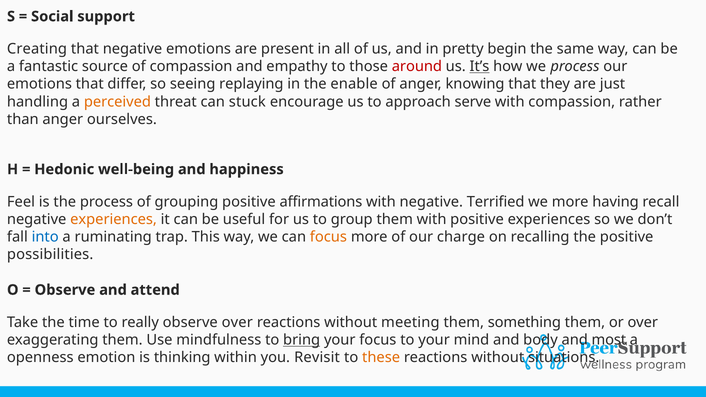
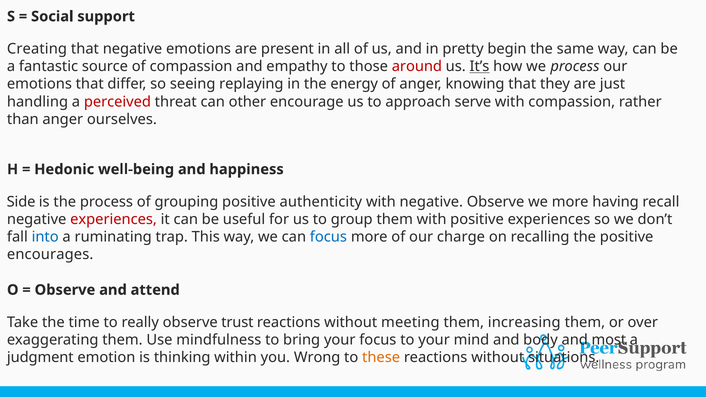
enable: enable -> energy (354, 84)
perceived colour: orange -> red (117, 102)
stuck: stuck -> other (247, 102)
Feel: Feel -> Side (21, 202)
affirmations: affirmations -> authenticity (321, 202)
negative Terrified: Terrified -> Observe (496, 202)
experiences colour: orange -> red (114, 219)
focus colour: orange -> blue (328, 237)
possibilities: possibilities -> encourages (50, 255)
observe over: over -> trust (237, 322)
something: something -> increasing (524, 322)
bring underline: present -> none (302, 340)
openness: openness -> judgment (40, 358)
Revisit: Revisit -> Wrong (317, 358)
